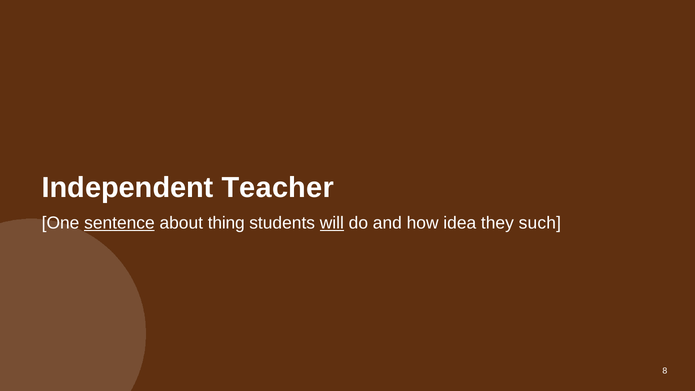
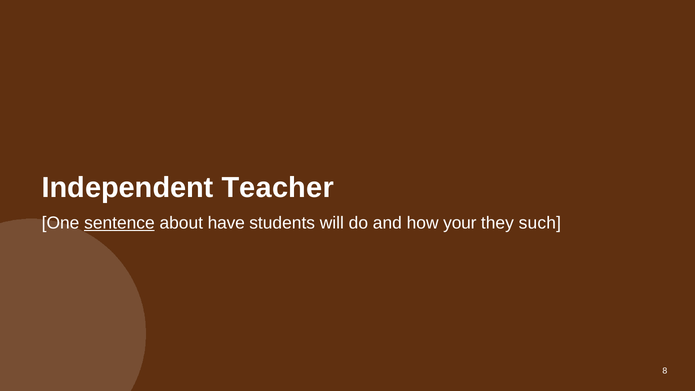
thing: thing -> have (226, 223)
will underline: present -> none (332, 223)
idea: idea -> your (460, 223)
